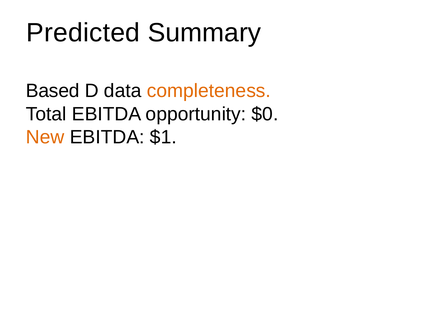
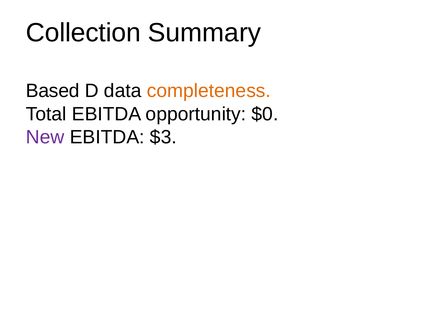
Predicted: Predicted -> Collection (83, 33)
New colour: orange -> purple (45, 137)
$1: $1 -> $3 (163, 137)
